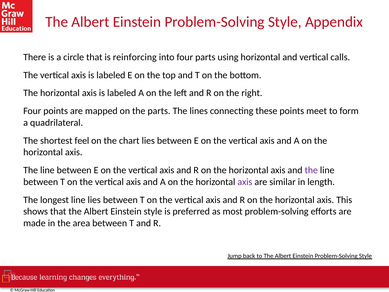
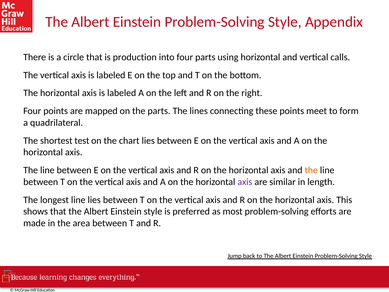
reinforcing: reinforcing -> production (135, 57)
feel: feel -> test (82, 140)
the colour: purple -> orange (311, 170)
